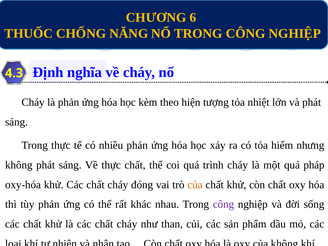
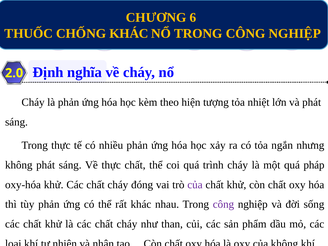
CHỐNG NĂNG: NĂNG -> KHÁC (129, 33)
4.3: 4.3 -> 2.0 (14, 73)
hiểm: hiểm -> ngắn (282, 145)
của colour: orange -> purple (195, 185)
